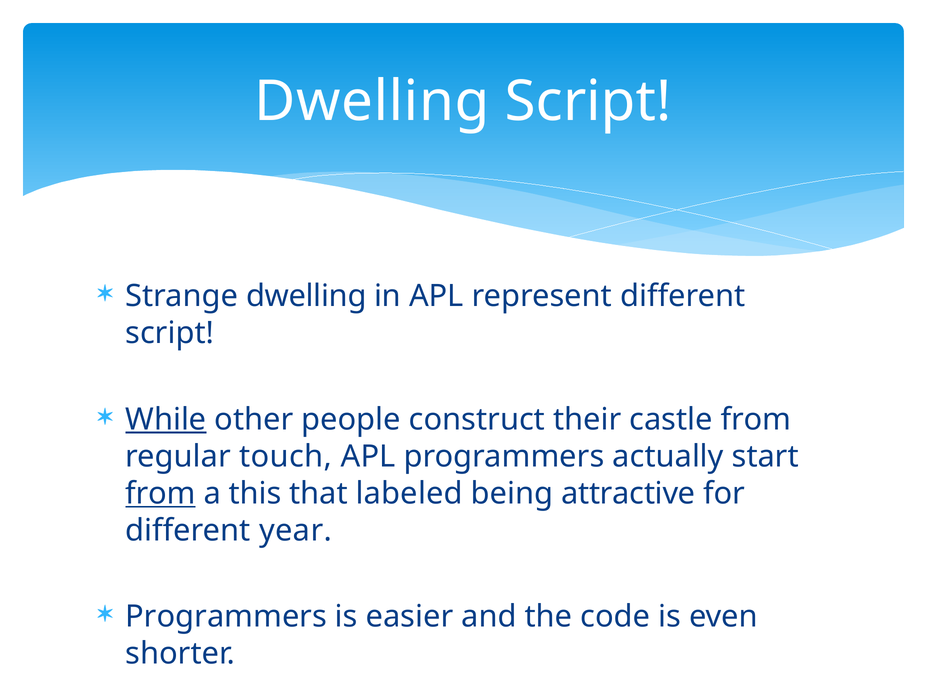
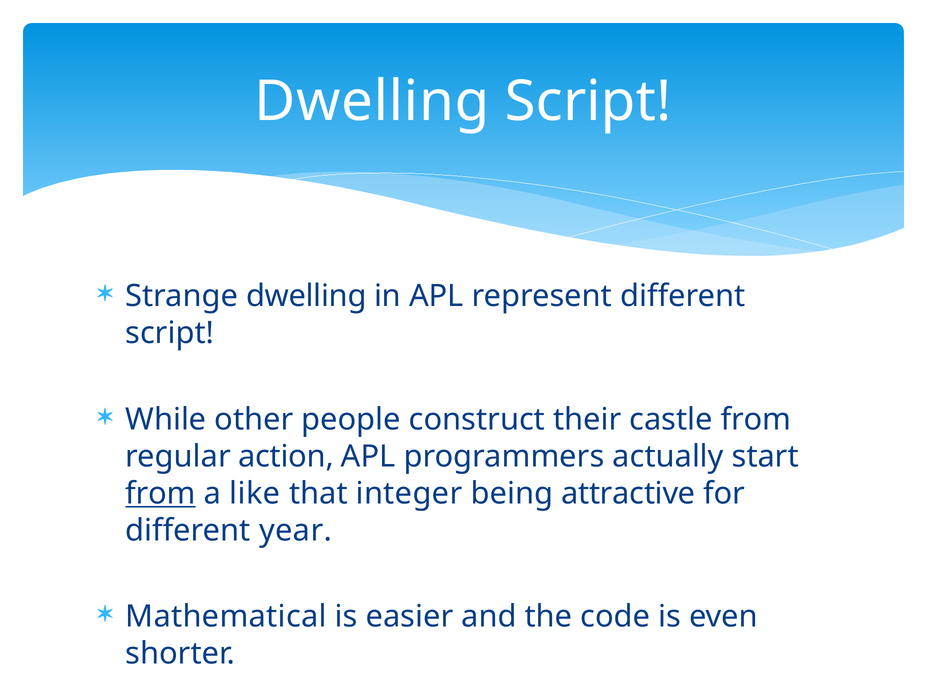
While underline: present -> none (166, 420)
touch: touch -> action (286, 457)
this: this -> like (255, 494)
labeled: labeled -> integer (409, 494)
Programmers: Programmers -> Mathematical (226, 617)
